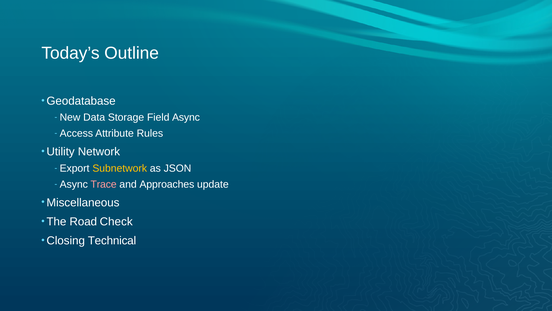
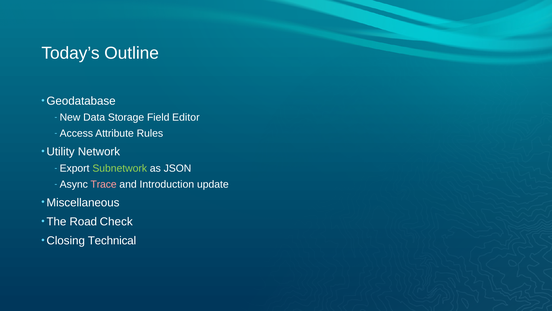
Field Async: Async -> Editor (186, 117)
Subnetwork colour: yellow -> light green (120, 168)
Approaches: Approaches -> Introduction (167, 184)
